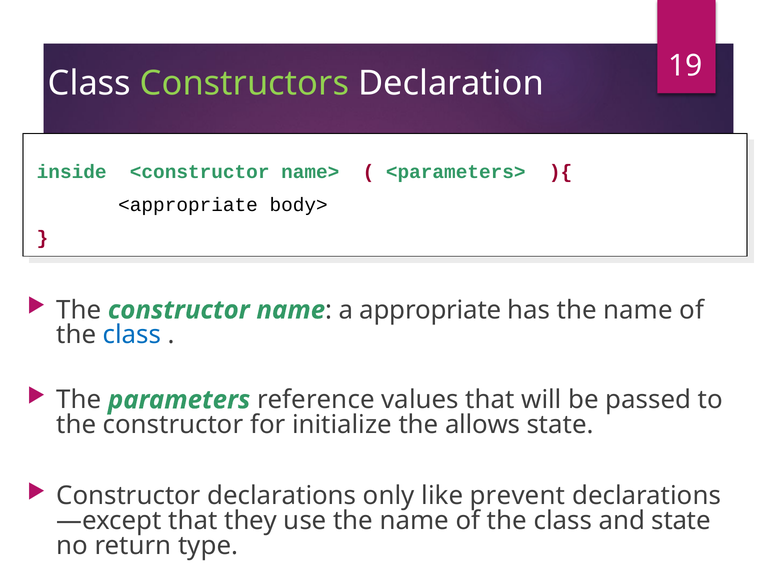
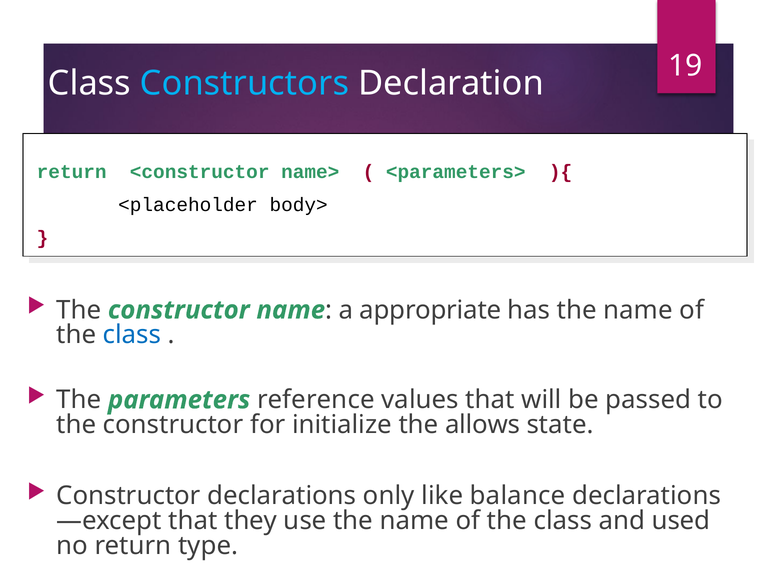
Constructors colour: light green -> light blue (244, 83)
inside: inside -> return (72, 172)
<appropriate: <appropriate -> <placeholder (188, 205)
prevent: prevent -> balance (518, 496)
and state: state -> used (681, 521)
